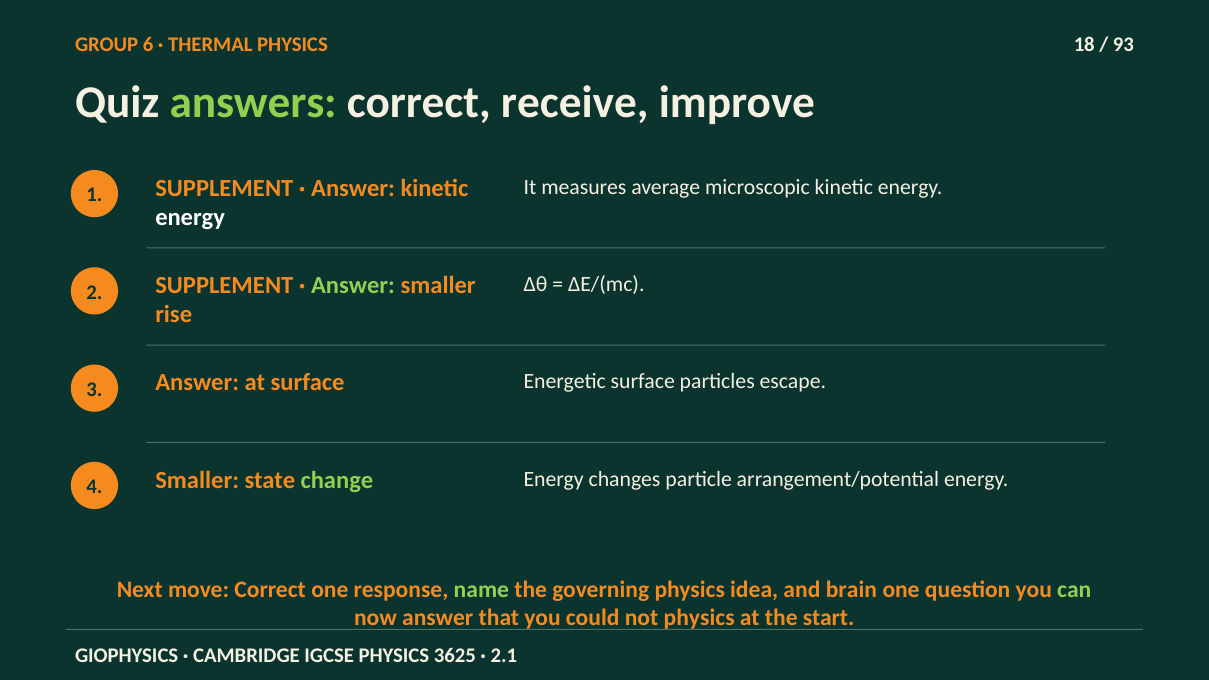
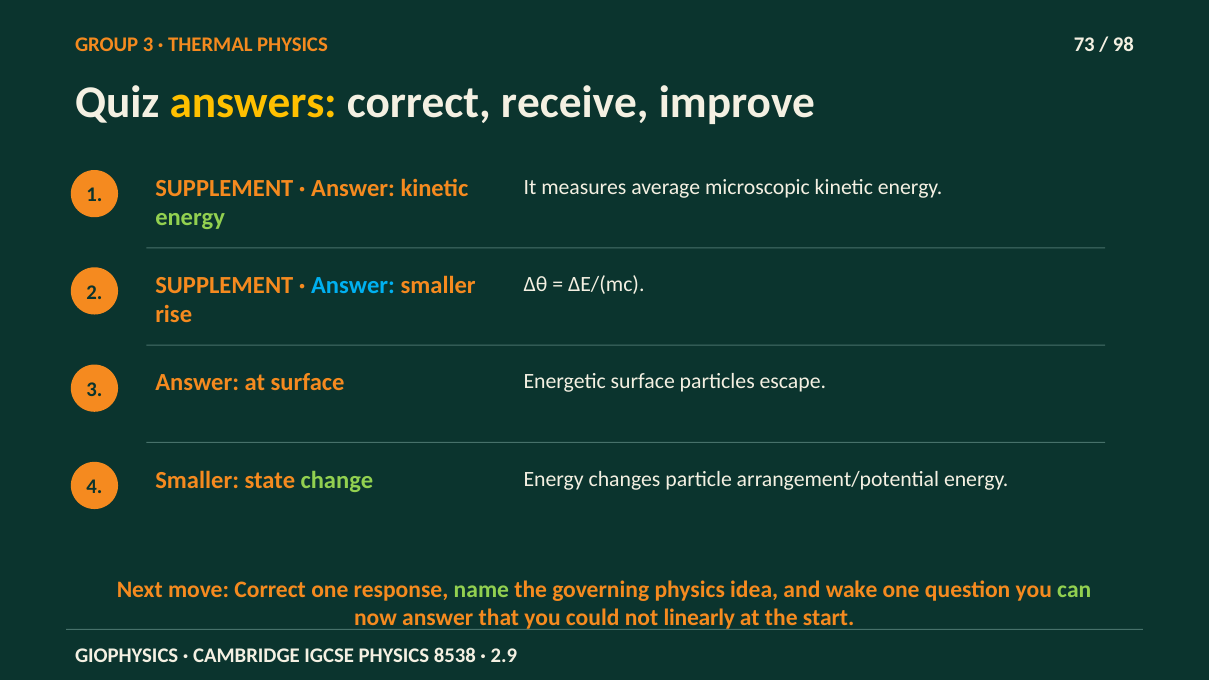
GROUP 6: 6 -> 3 (148, 45)
18: 18 -> 73 (1084, 45)
93: 93 -> 98 (1123, 45)
answers colour: light green -> yellow (253, 103)
energy colour: white -> light green (190, 218)
Answer colour: light green -> light blue (353, 285)
brain: brain -> wake (852, 590)
not physics: physics -> linearly (699, 618)
3625: 3625 -> 8538 (455, 656)
2.1: 2.1 -> 2.9 (504, 656)
